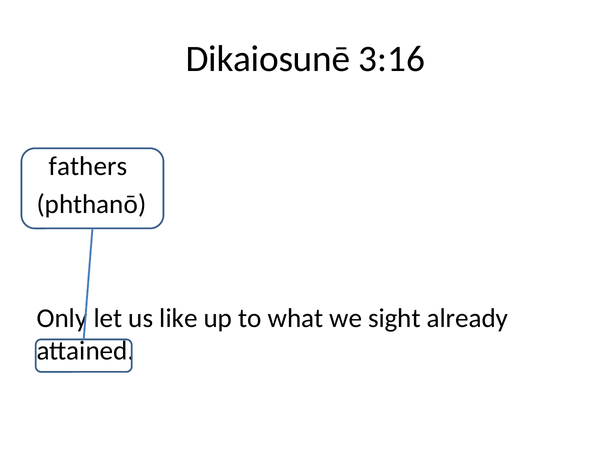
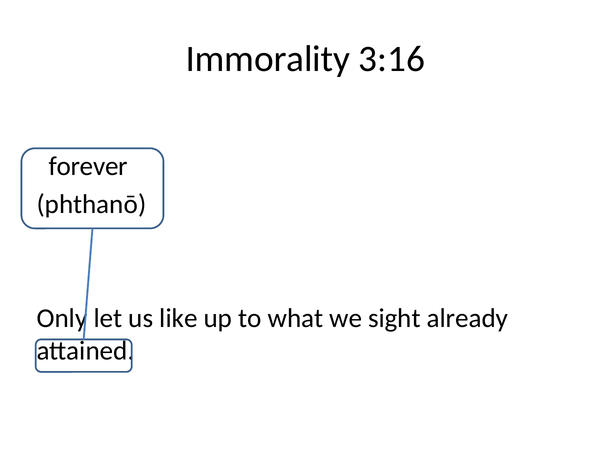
Dikaiosunē: Dikaiosunē -> Immorality (268, 59)
fathers: fathers -> forever (88, 166)
